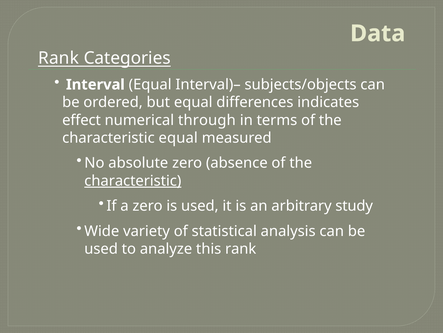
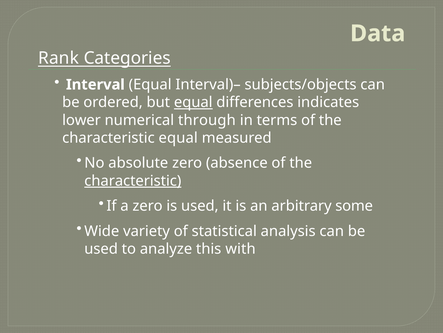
equal underline: none -> present (193, 102)
effect: effect -> lower (81, 120)
study: study -> some (354, 206)
this rank: rank -> with (241, 248)
